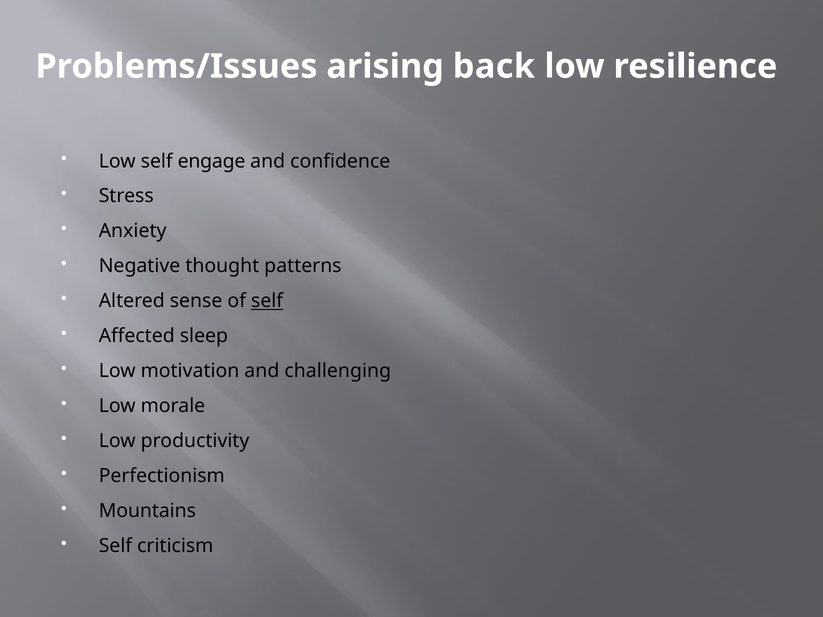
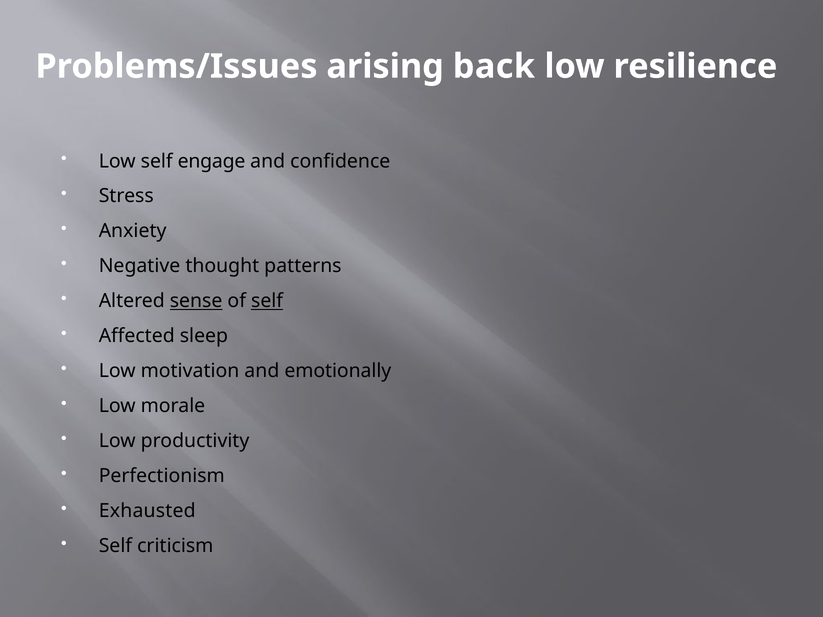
sense underline: none -> present (196, 301)
challenging: challenging -> emotionally (338, 371)
Mountains: Mountains -> Exhausted (147, 511)
